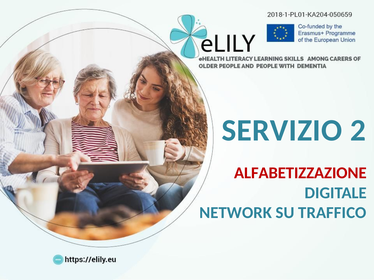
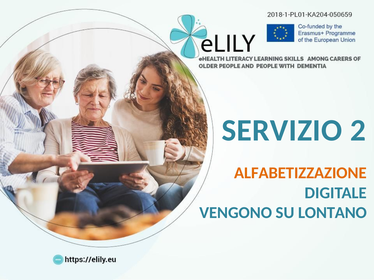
ALFABETIZZAZIONE colour: red -> orange (300, 173)
NETWORK: NETWORK -> VENGONO (236, 213)
TRAFFICO: TRAFFICO -> LONTANO (332, 213)
